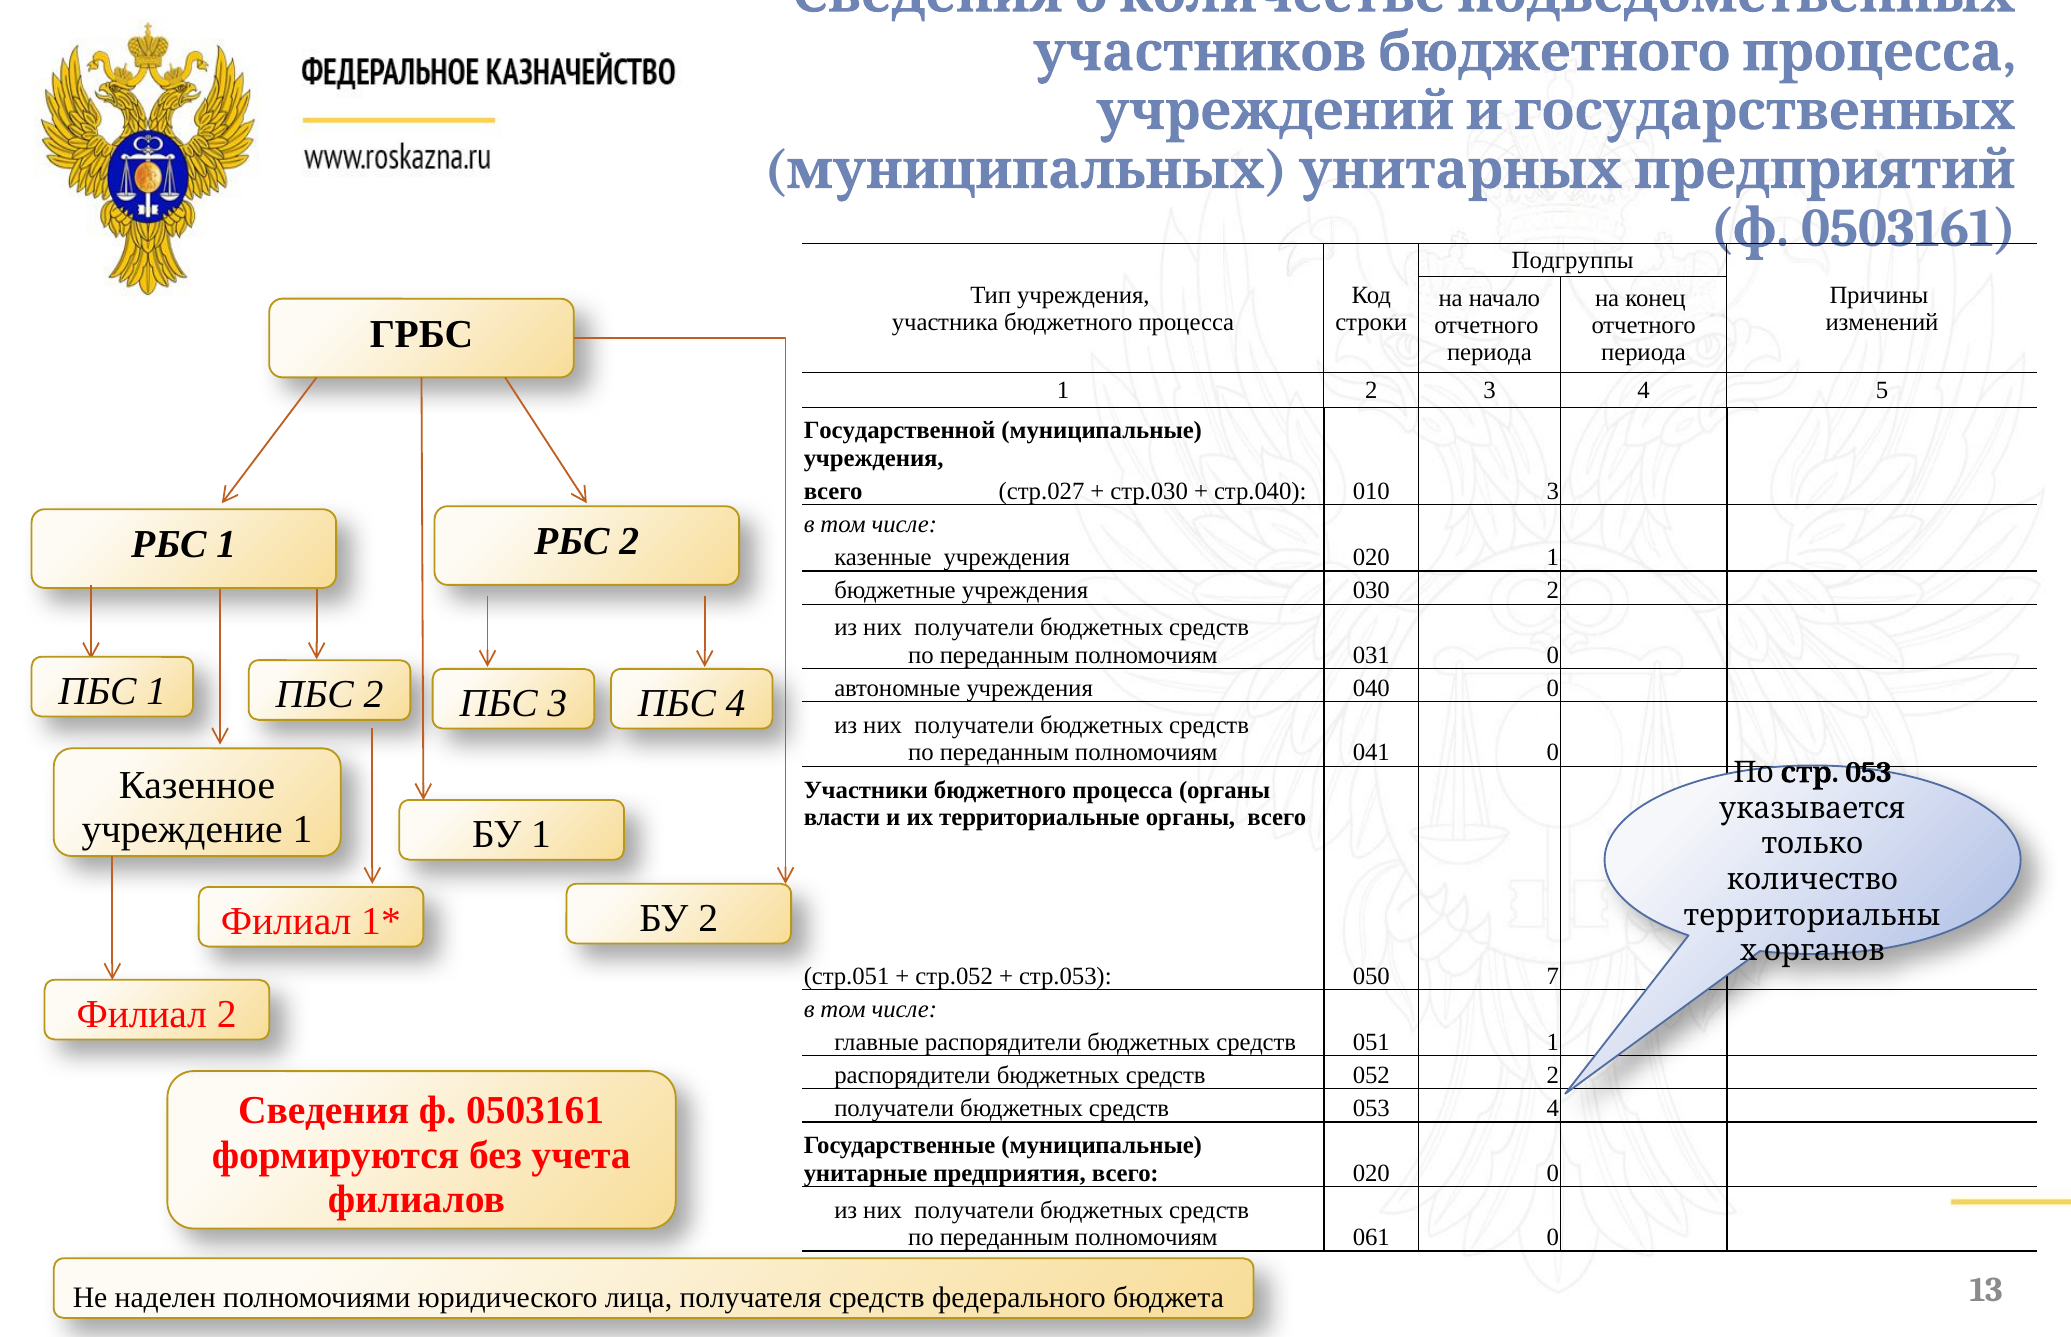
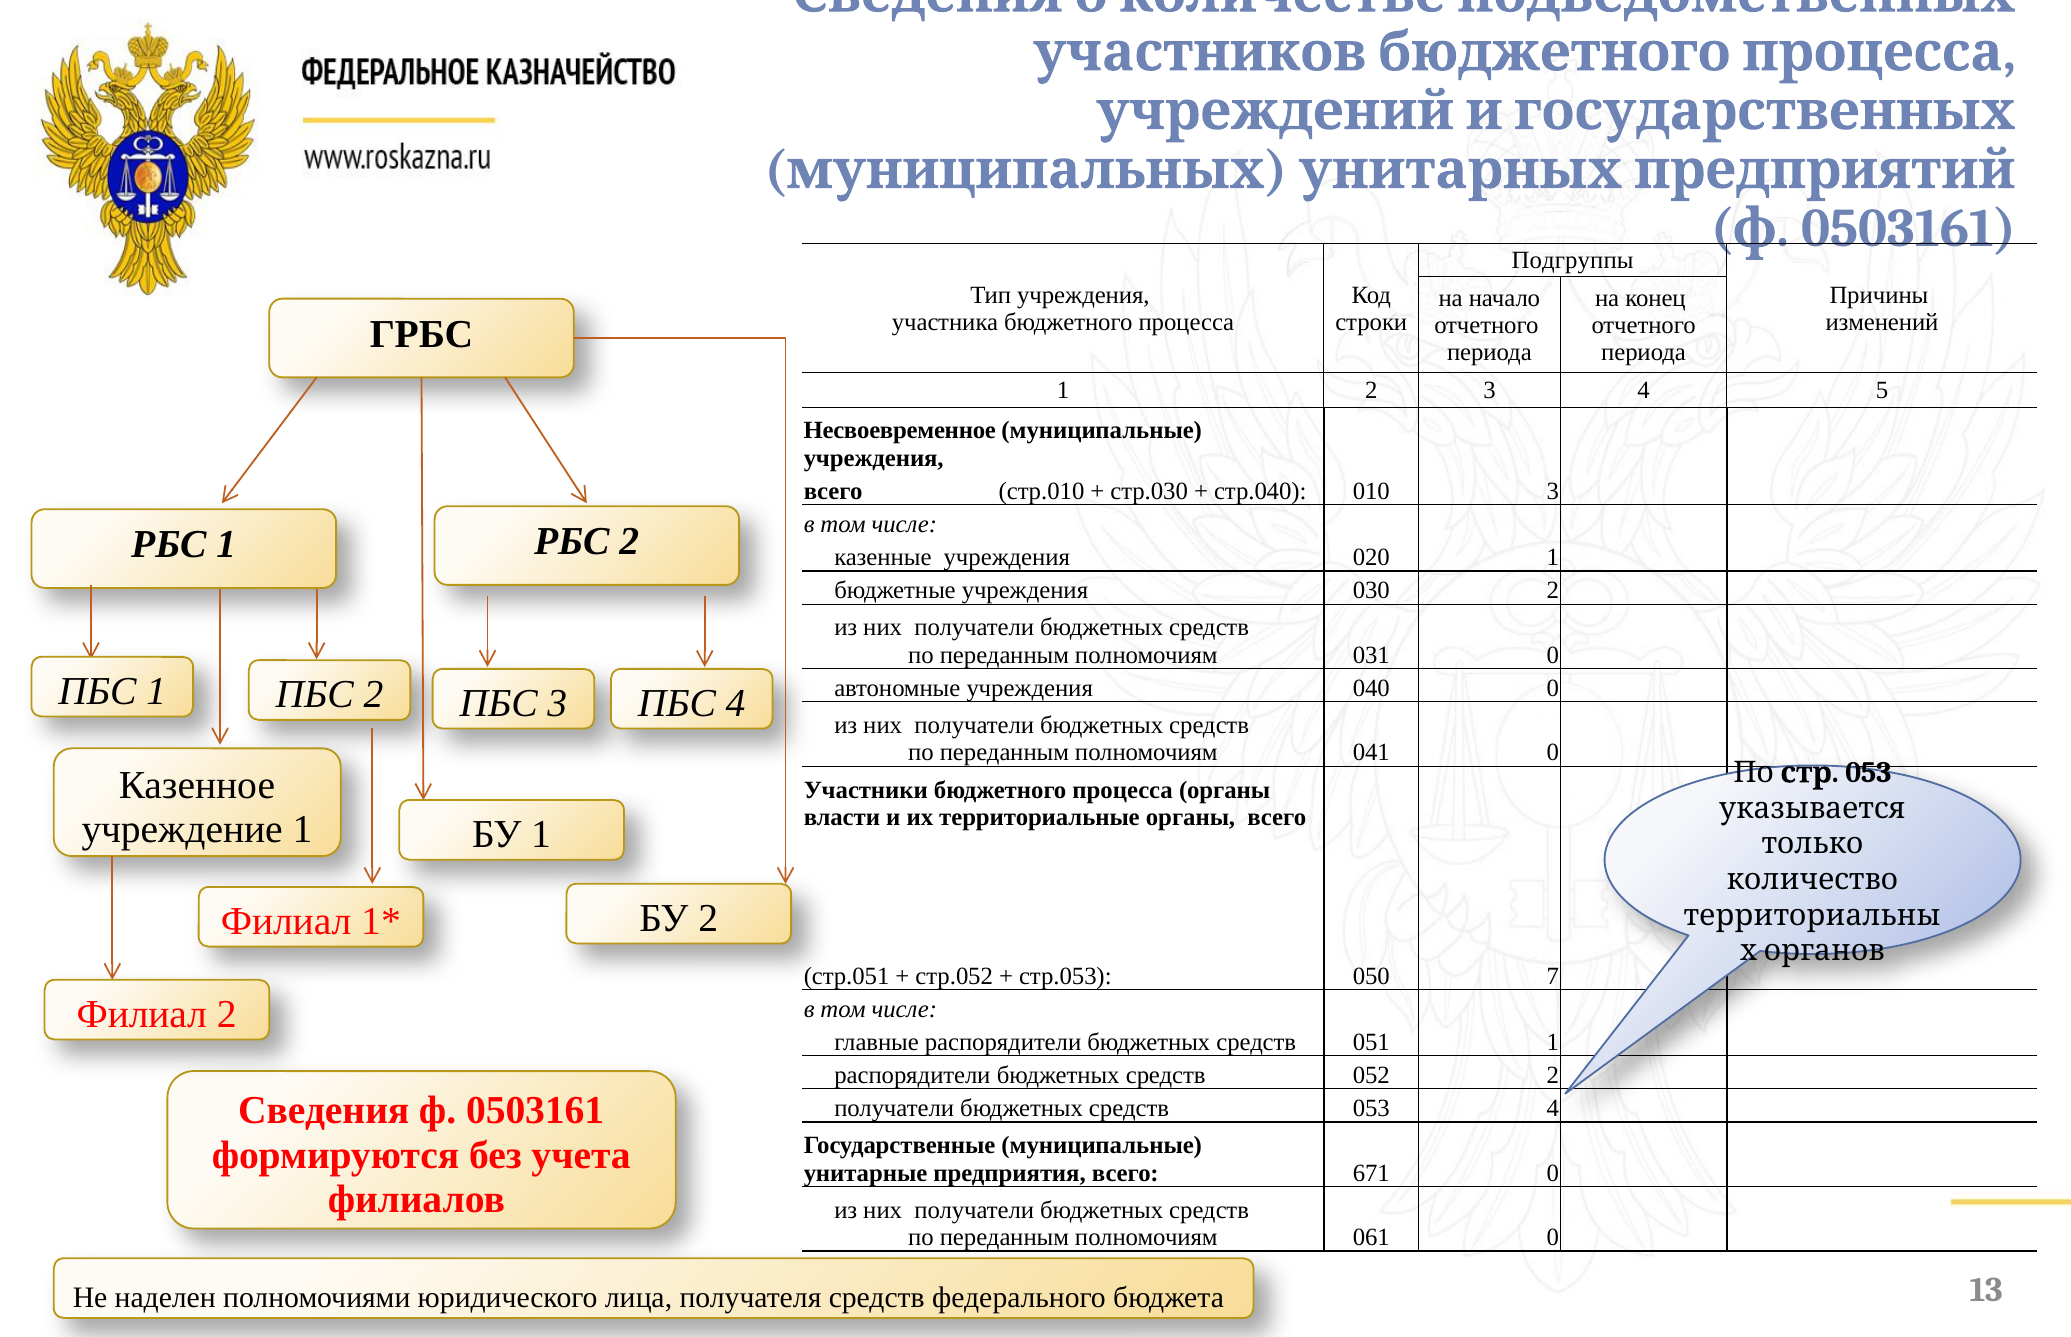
Государственной: Государственной -> Несвоевременное (900, 431)
стр.027: стр.027 -> стр.010 (1042, 491)
020: 020 -> 671 (1371, 1173)
